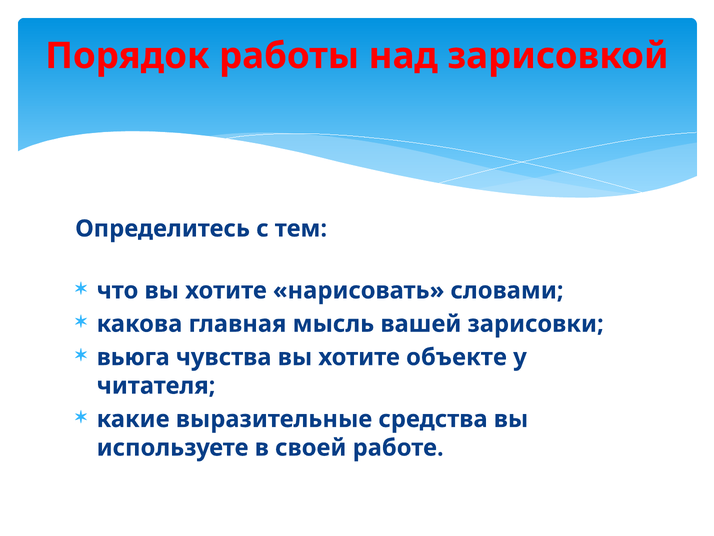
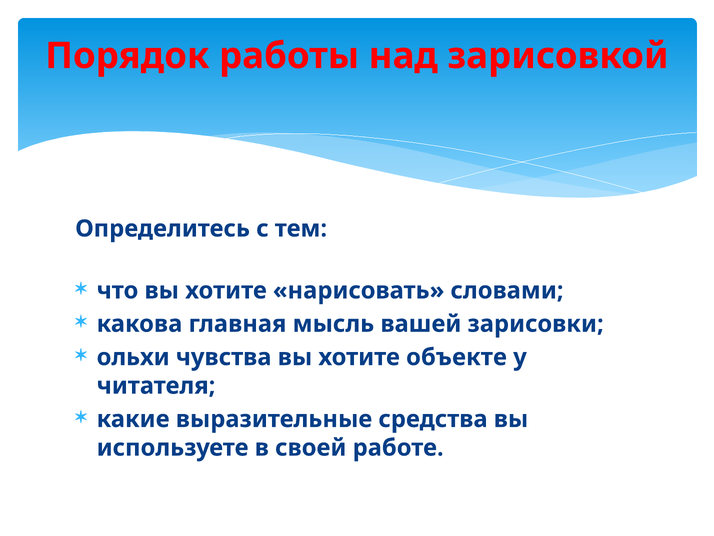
вьюга: вьюга -> ольхи (133, 357)
